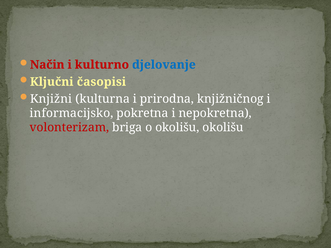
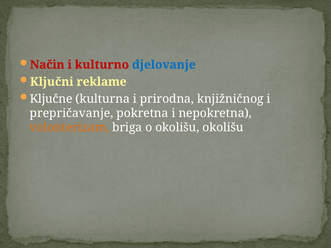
časopisi: časopisi -> reklame (102, 82)
Knjižni: Knjižni -> Ključne (51, 99)
informacijsko: informacijsko -> prepričavanje (72, 113)
volonterizam colour: red -> orange (69, 128)
